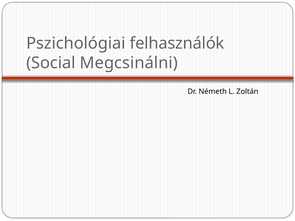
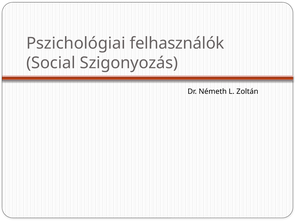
Megcsinálni: Megcsinálni -> Szigonyozás (129, 63)
